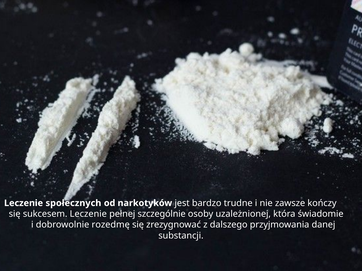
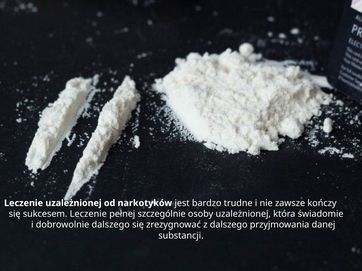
Leczenie społecznych: społecznych -> uzależnionej (73, 203)
dobrowolnie rozedmę: rozedmę -> dalszego (111, 225)
